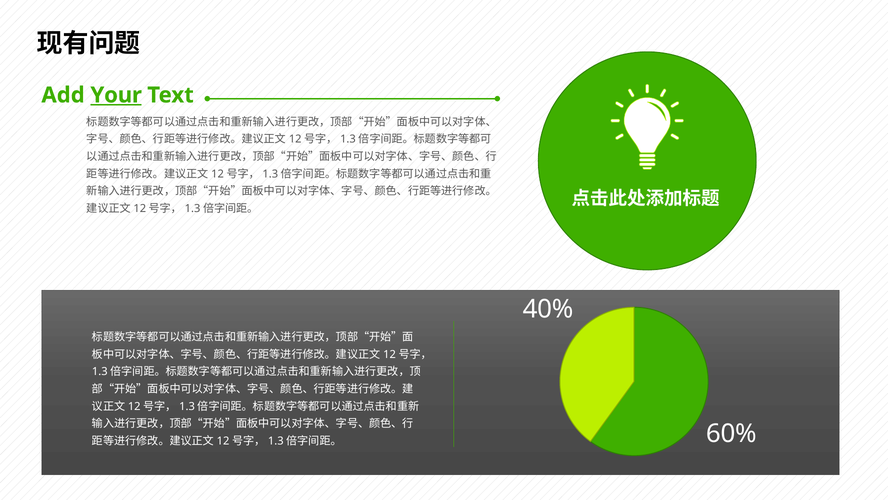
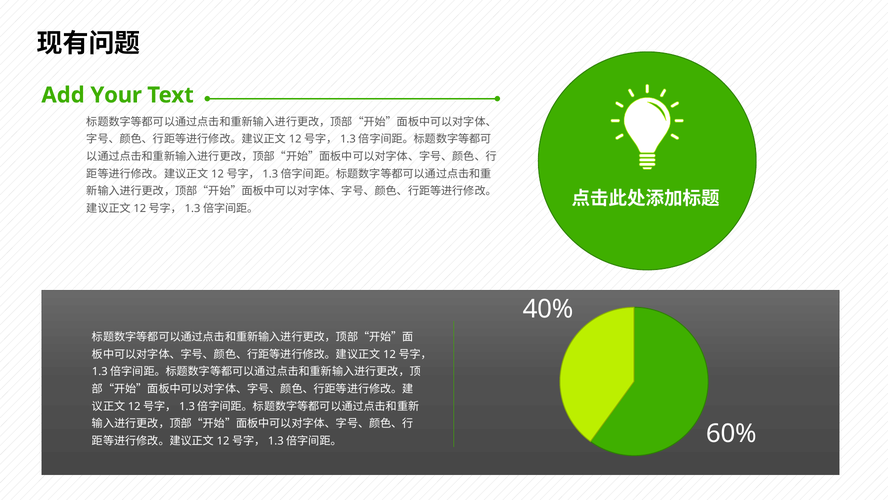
Your underline: present -> none (116, 95)
